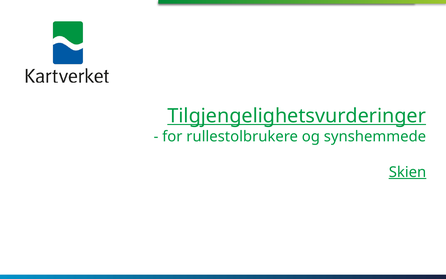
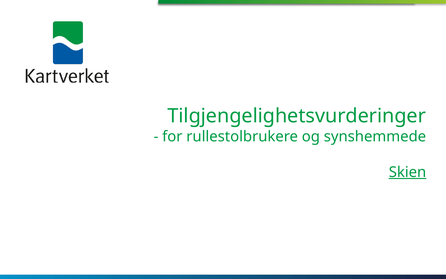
Tilgjengelighetsvurderinger underline: present -> none (297, 116)
